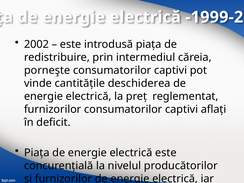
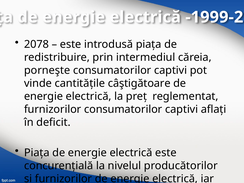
2002: 2002 -> 2078 (36, 44)
deschiderea: deschiderea -> câştigătoare (139, 83)
